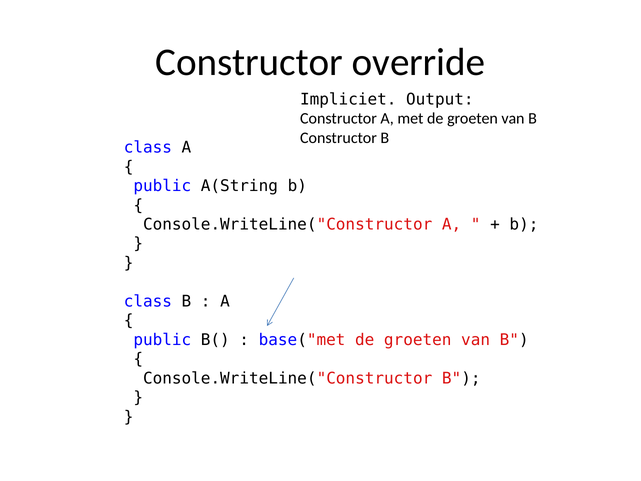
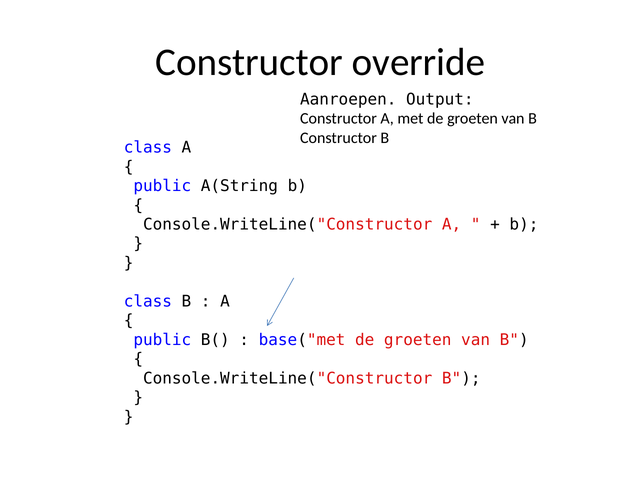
Impliciet: Impliciet -> Aanroepen (348, 99)
